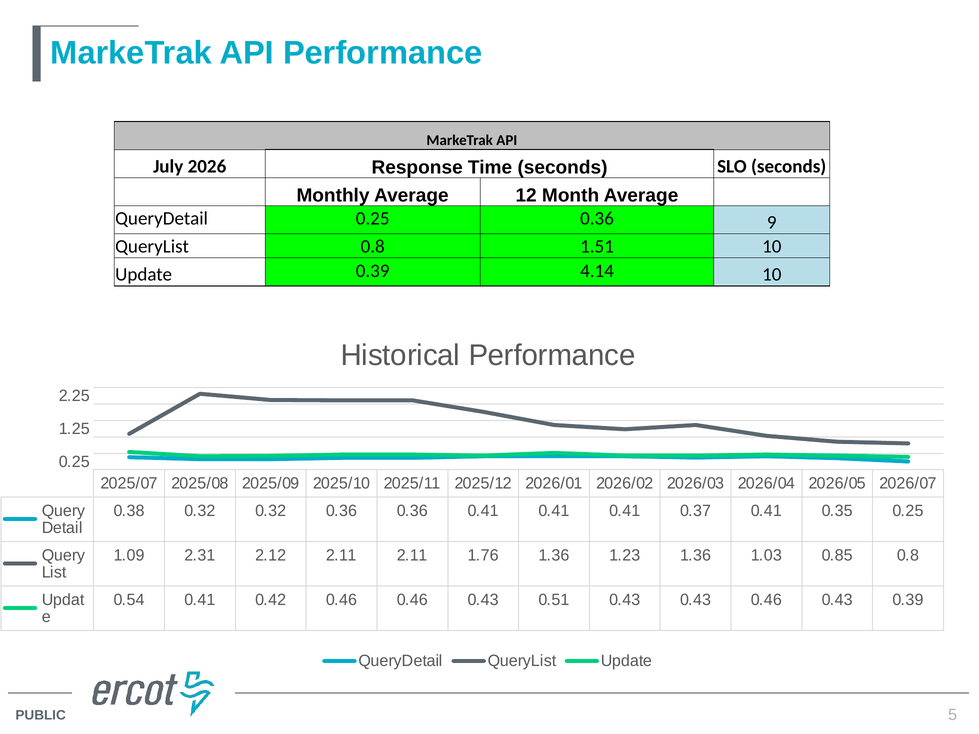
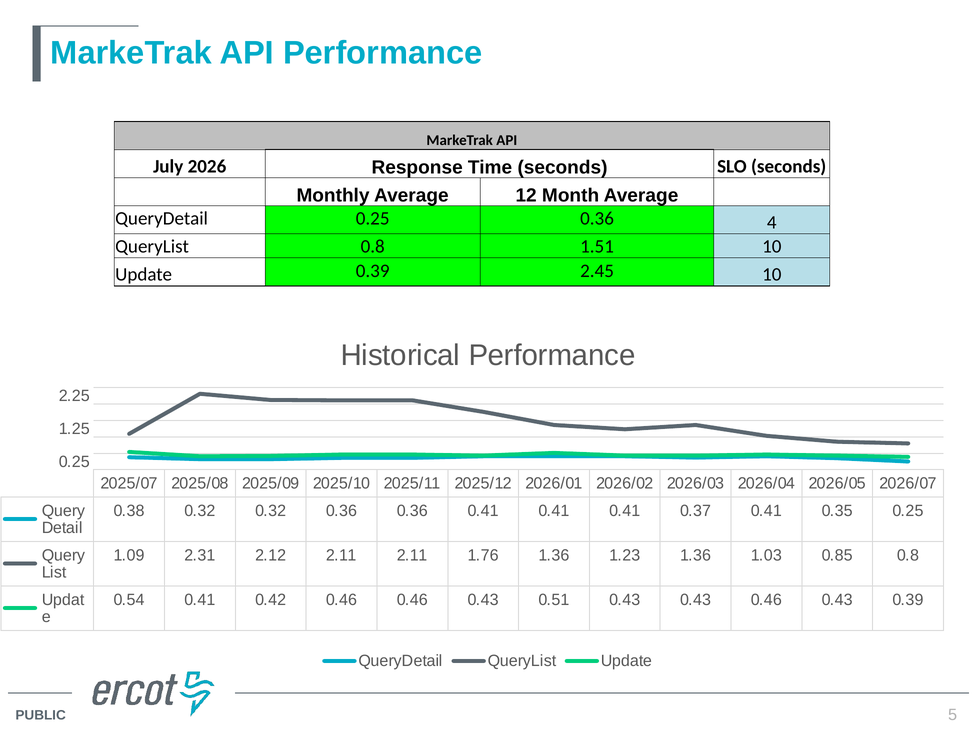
9: 9 -> 4 (772, 222)
4.14: 4.14 -> 2.45 (597, 271)
